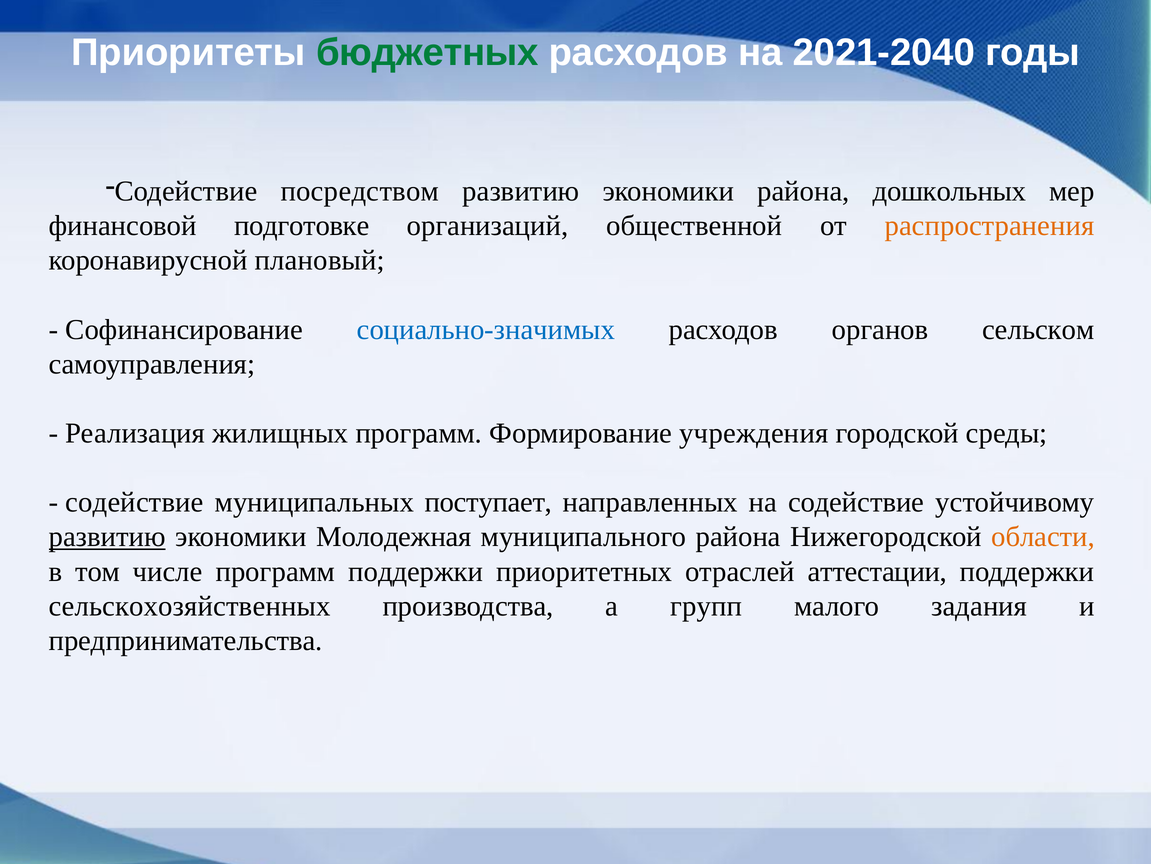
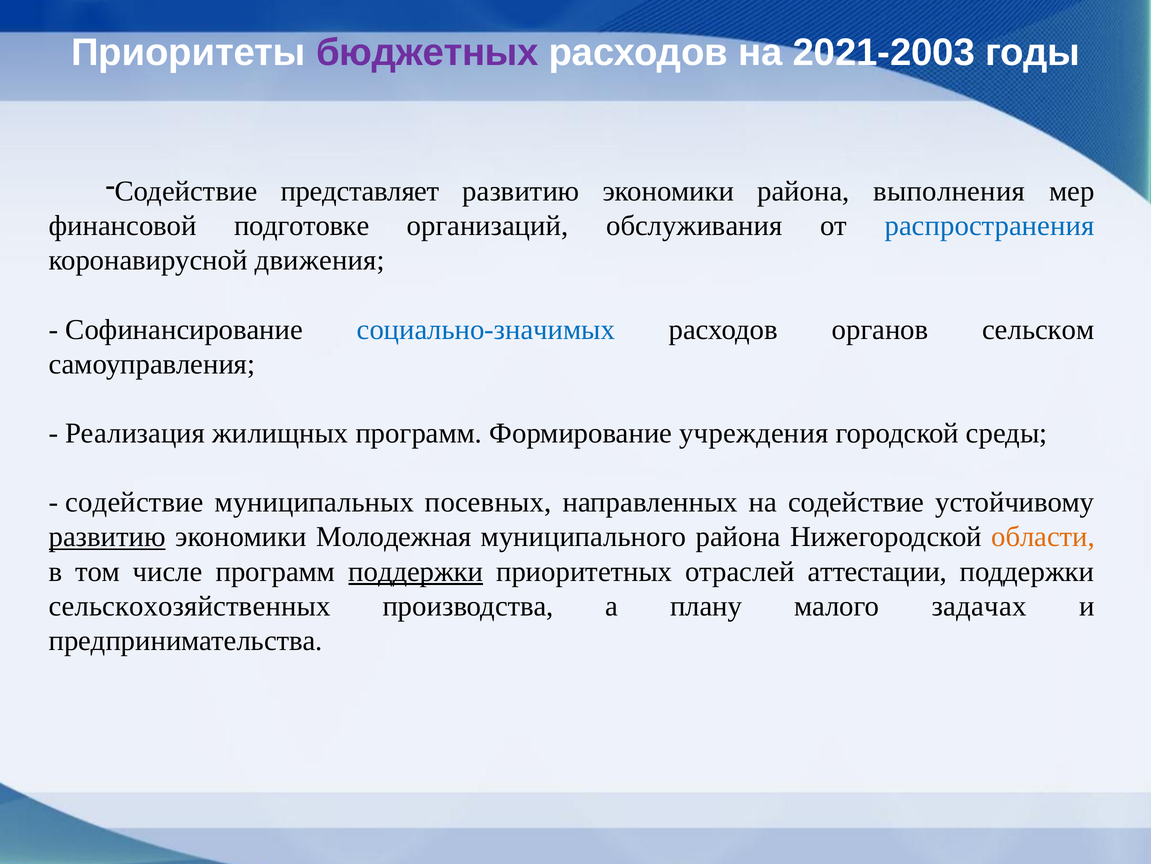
бюджетных colour: green -> purple (427, 53)
2021-2040: 2021-2040 -> 2021-2003 (884, 53)
посредством: посредством -> представляет (360, 191)
дошкольных: дошкольных -> выполнения (949, 191)
общественной: общественной -> обслуживания (694, 226)
распространения colour: orange -> blue (989, 226)
плановый: плановый -> движения (320, 260)
поступает: поступает -> посевных (488, 502)
поддержки underline: none -> present (416, 571)
групп: групп -> плану (706, 606)
задания: задания -> задачах (979, 606)
